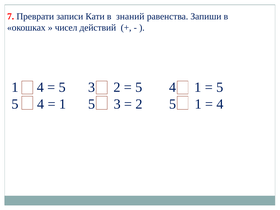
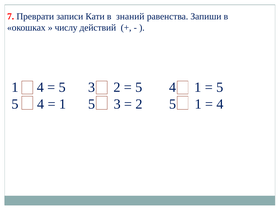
чисел: чисел -> числу (66, 28)
